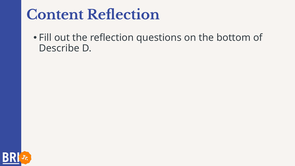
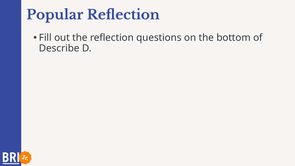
Content: Content -> Popular (55, 15)
